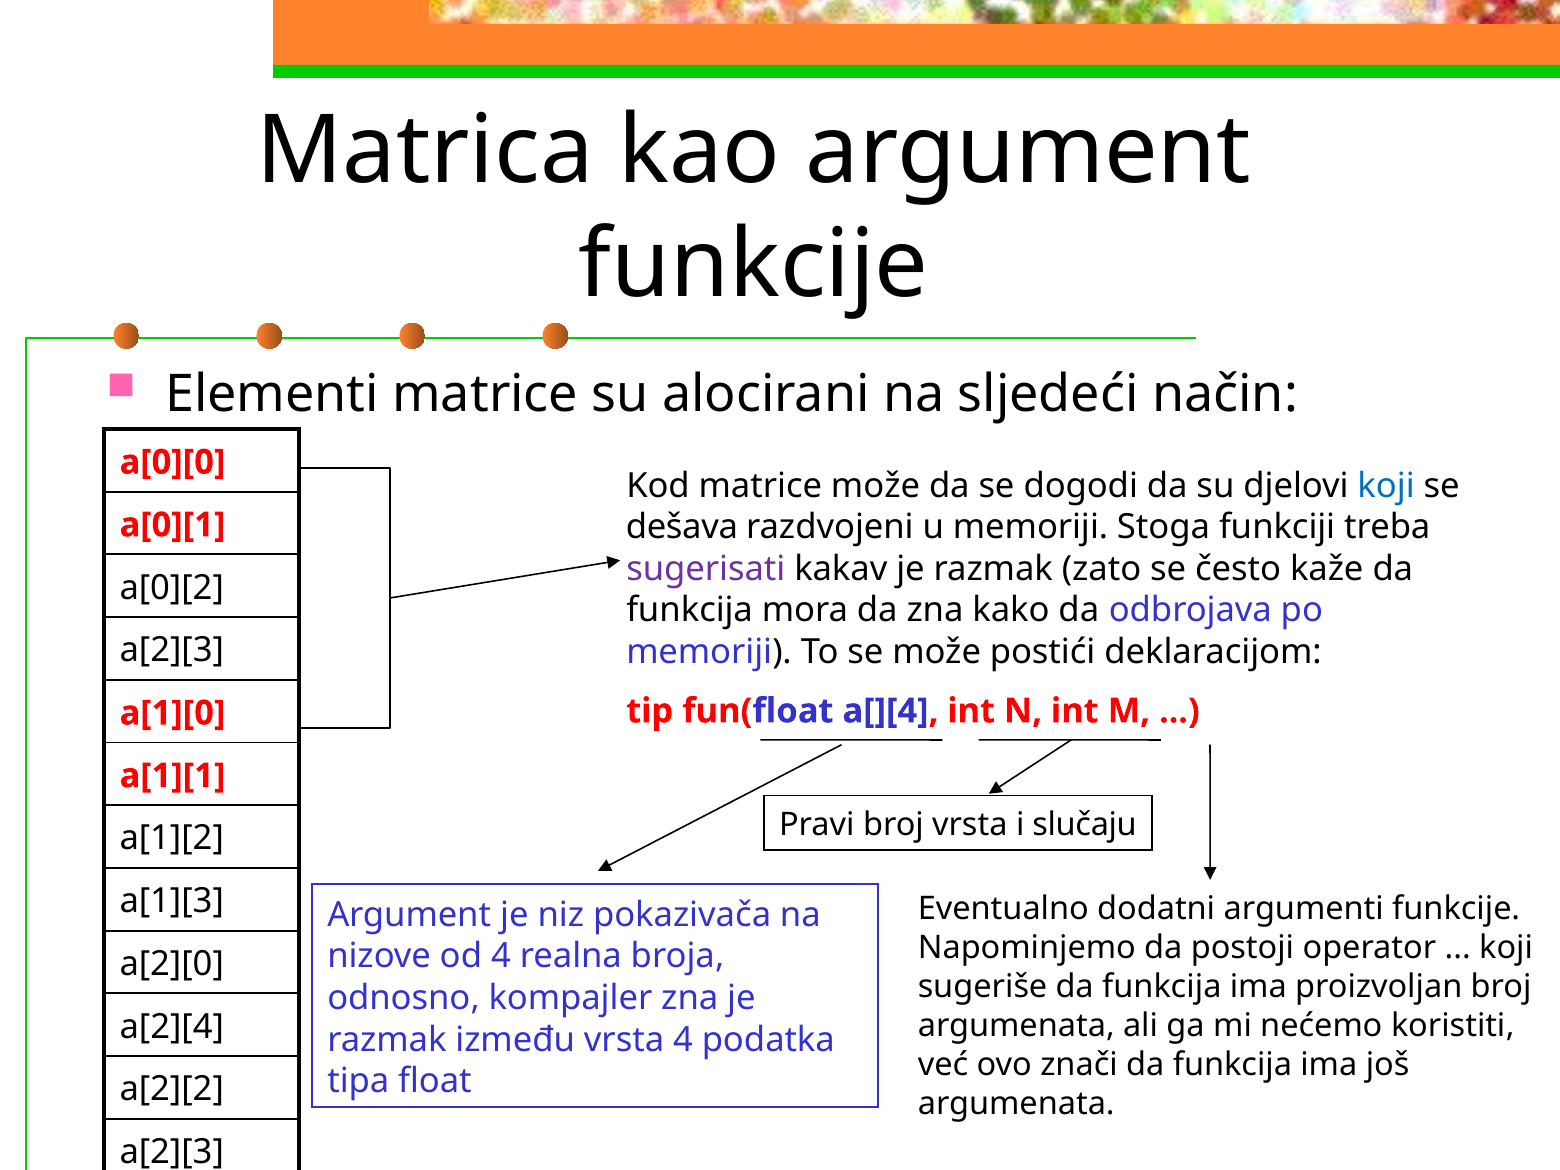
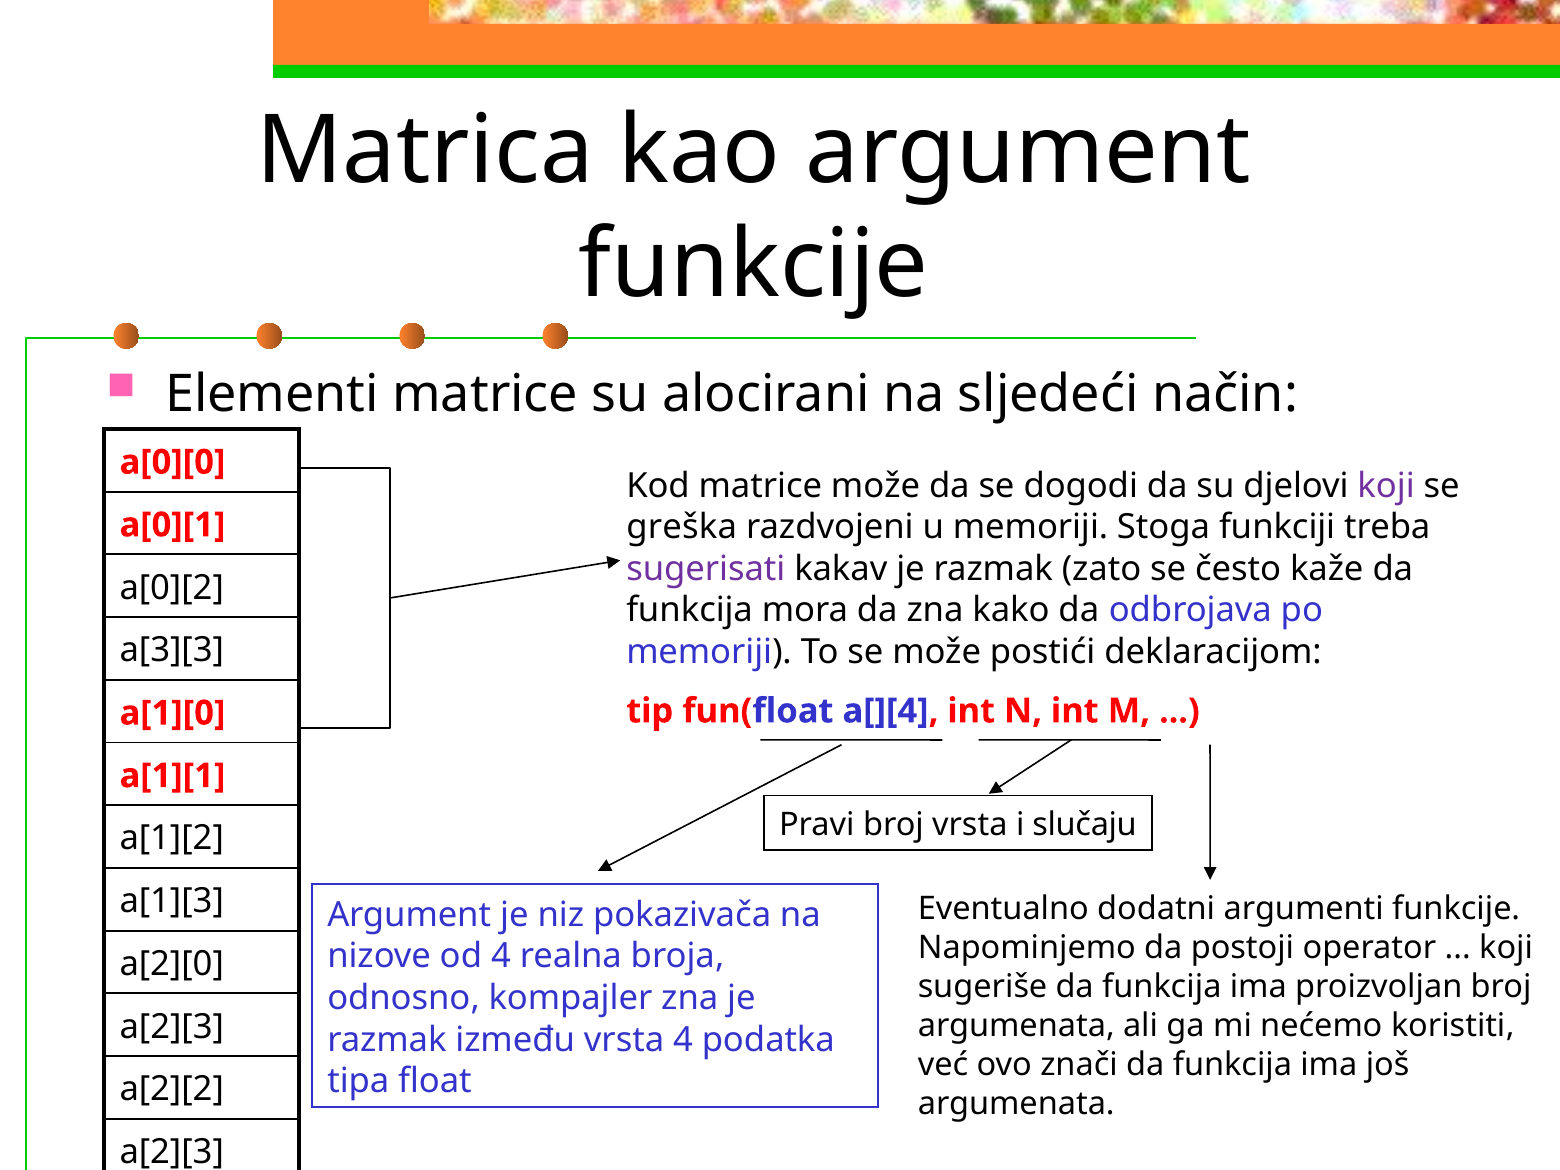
koji colour: blue -> purple (1386, 486)
dešava: dešava -> greška (682, 527)
a[2][3: a[2][3 -> a[3][3 (172, 650)
a[2][4: a[2][4 -> a[2][3 (172, 1027)
